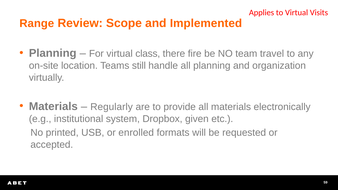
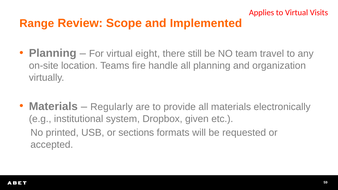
class: class -> eight (148, 54)
fire: fire -> still (195, 54)
still: still -> fire (139, 66)
enrolled: enrolled -> sections (136, 133)
